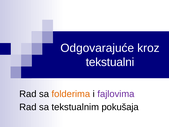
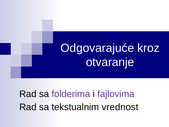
tekstualni: tekstualni -> otvaranje (110, 62)
folderima colour: orange -> purple (71, 94)
pokušaja: pokušaja -> vrednost (120, 107)
